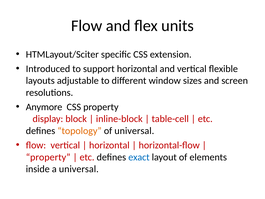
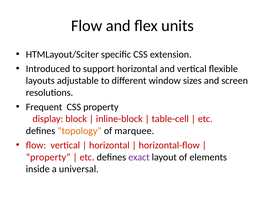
Anymore: Anymore -> Frequent (44, 107)
of universal: universal -> marquee (134, 131)
exact colour: blue -> purple (139, 157)
